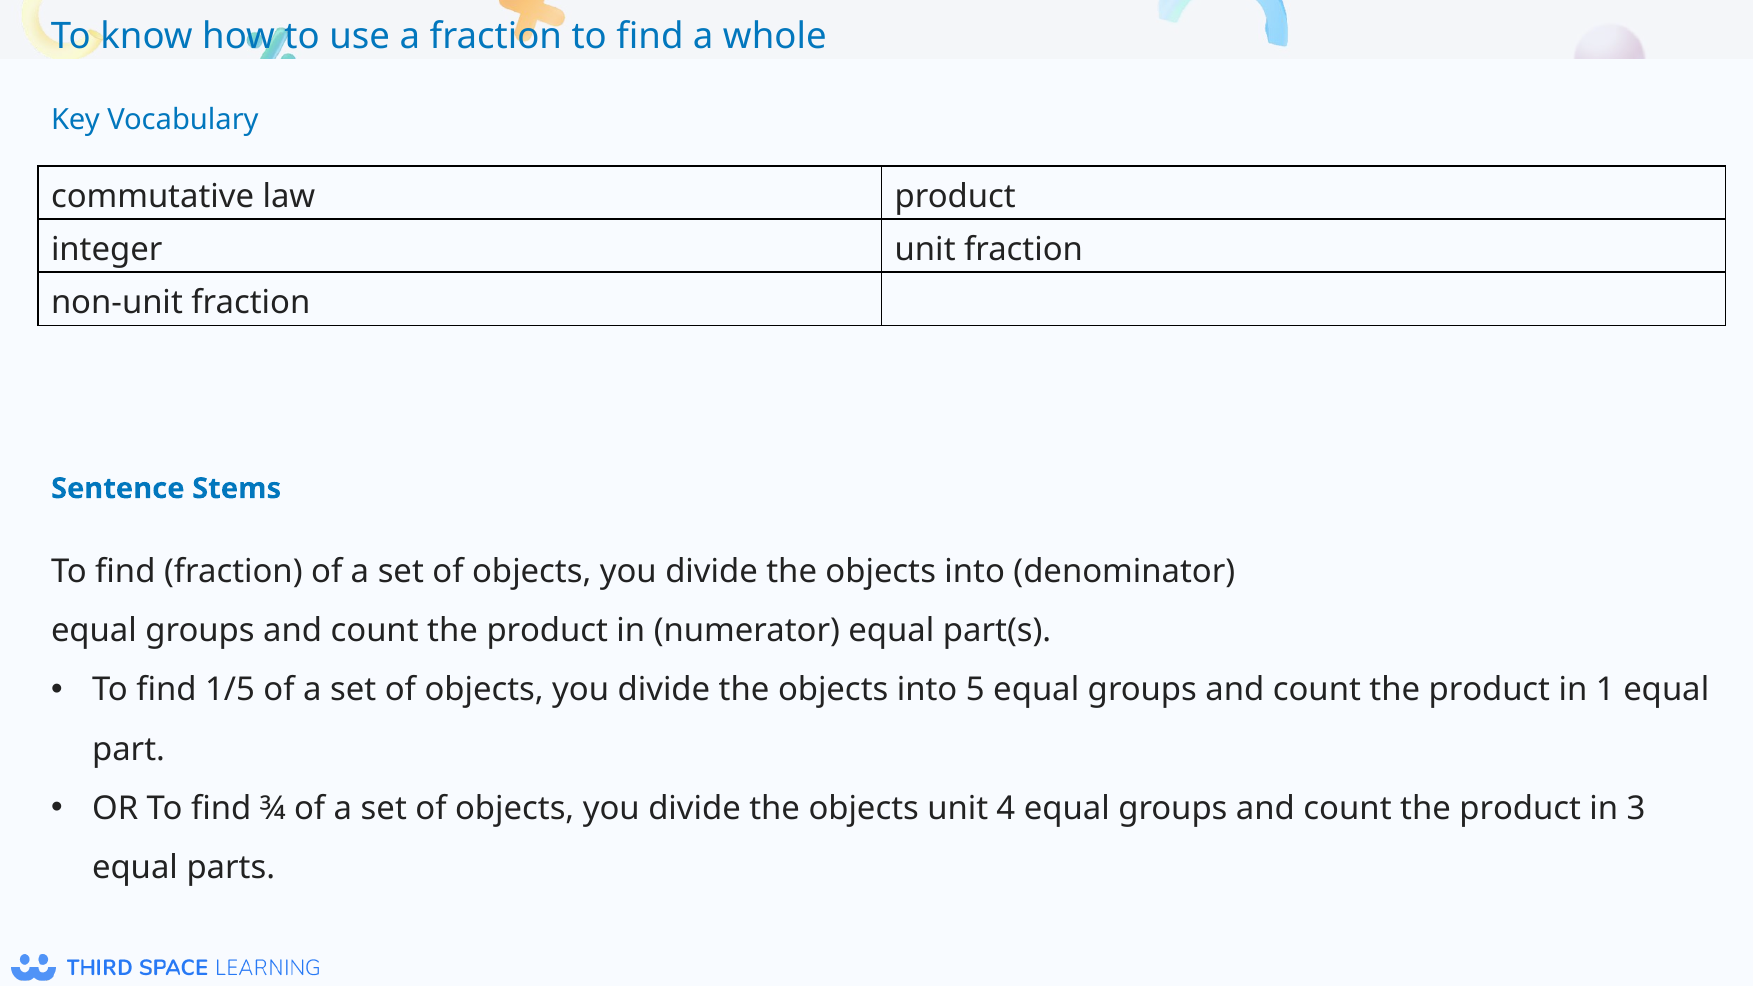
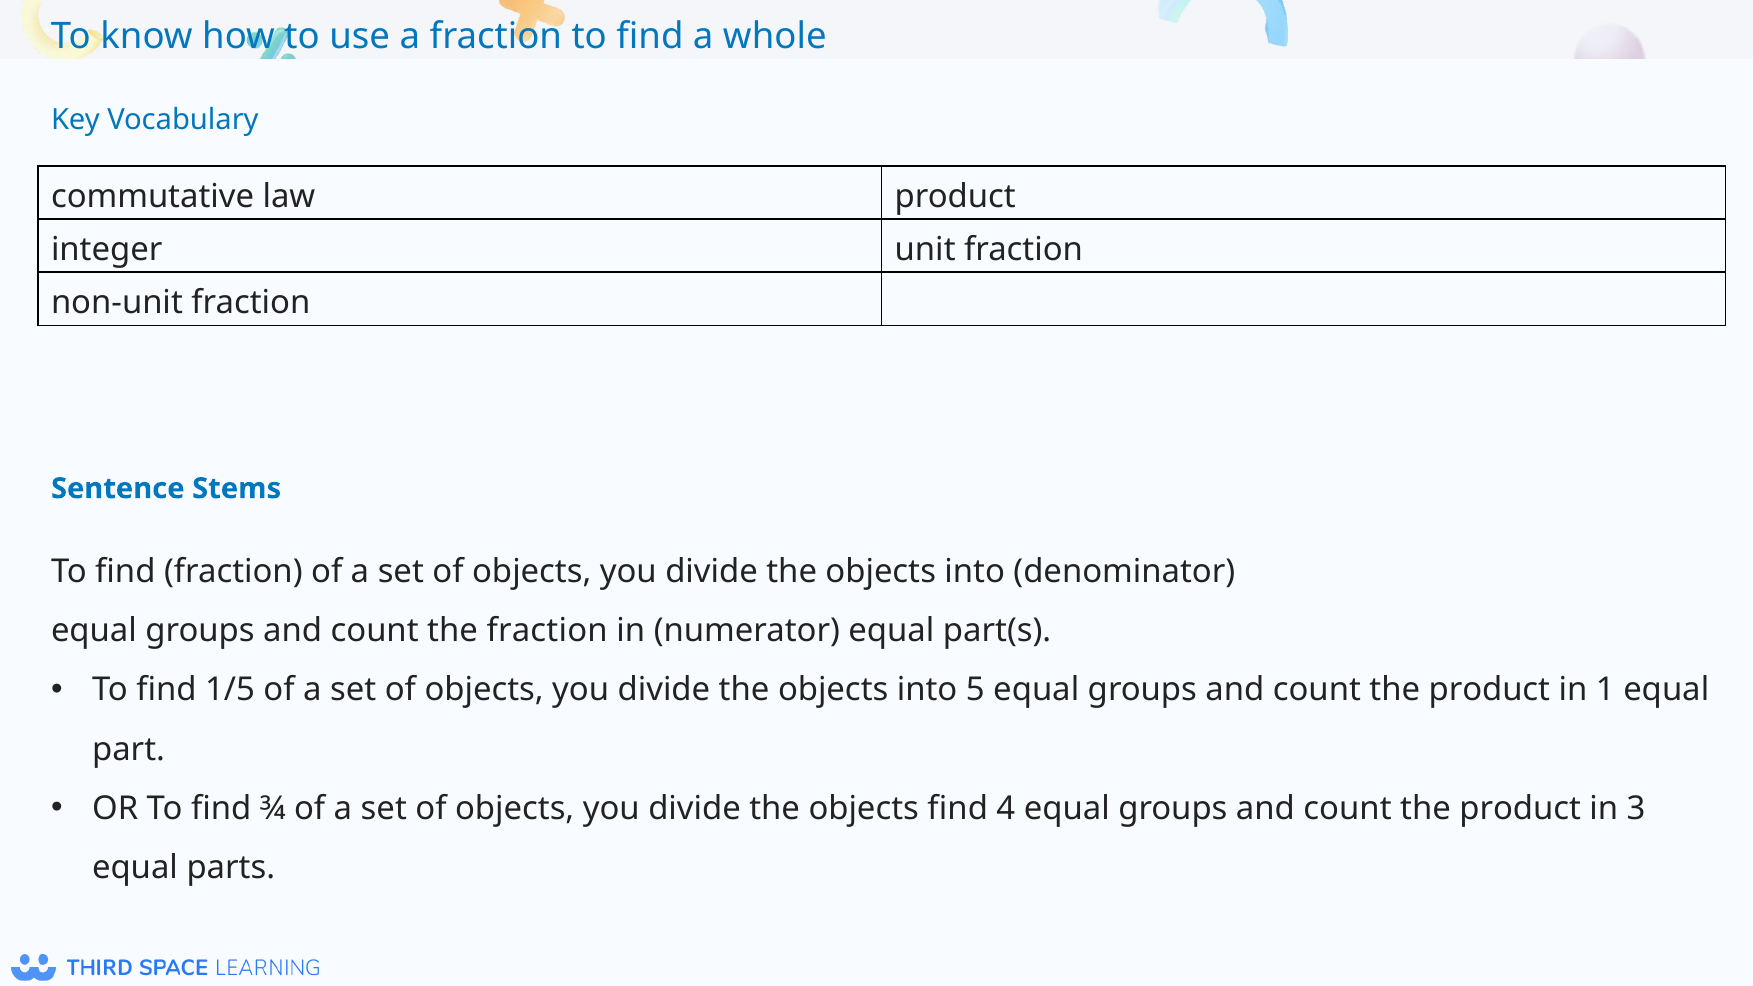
product: product -> fraction (547, 631)
objects unit: unit -> find (958, 808)
